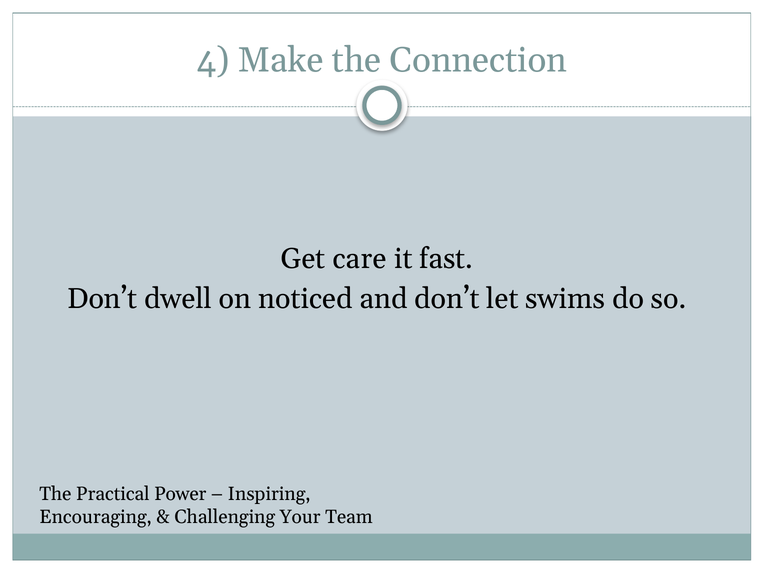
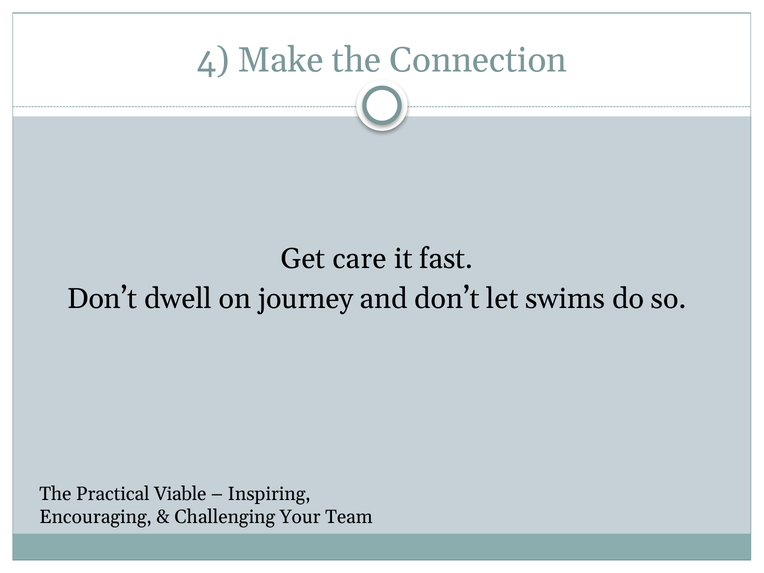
noticed: noticed -> journey (306, 299)
Power: Power -> Viable (180, 494)
